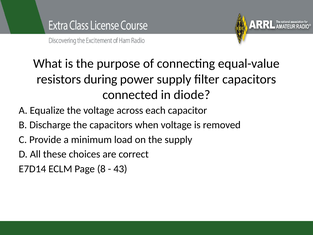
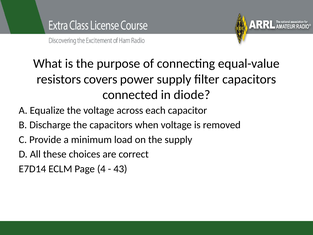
during: during -> covers (101, 79)
8: 8 -> 4 (101, 169)
